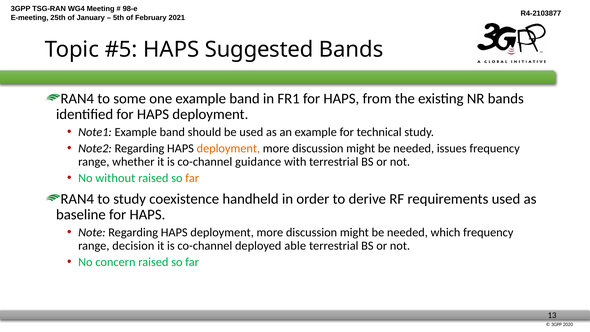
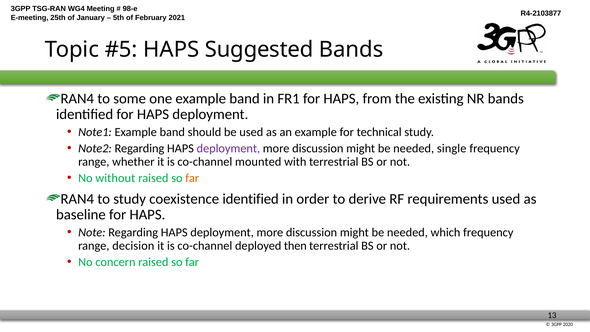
deployment colour: orange -> purple (228, 148)
issues: issues -> single (452, 148)
guidance: guidance -> mounted (258, 162)
coexistence handheld: handheld -> identified (251, 199)
able: able -> then (295, 246)
